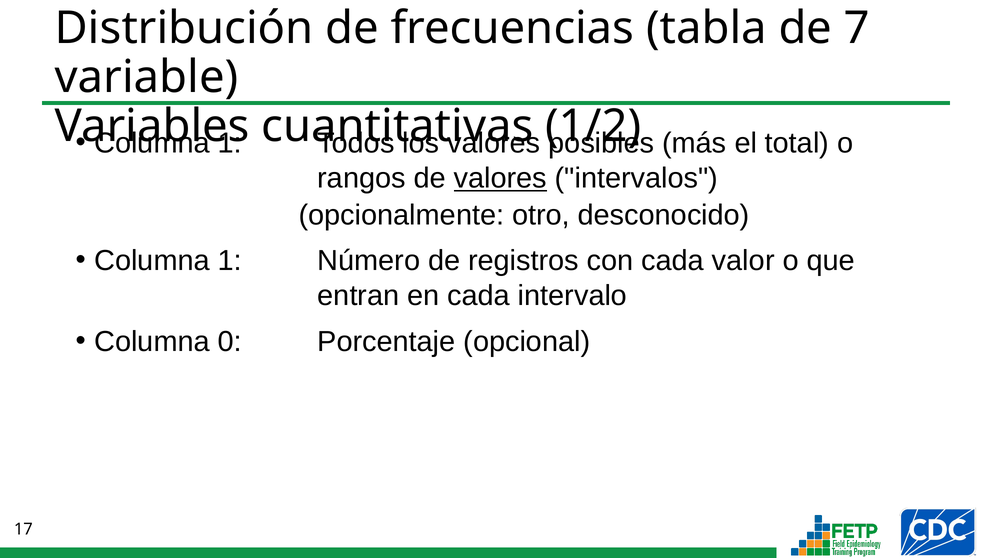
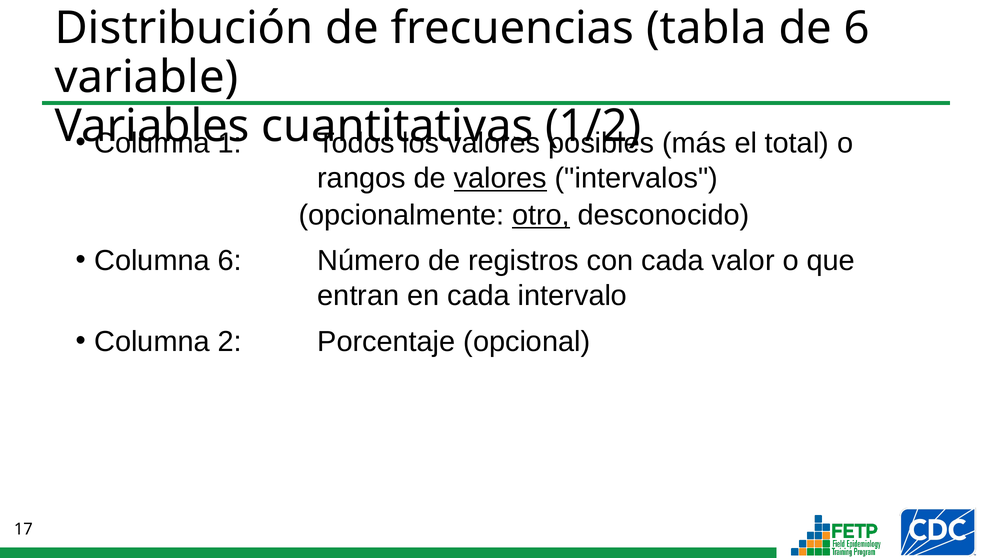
de 7: 7 -> 6 (857, 28)
otro underline: none -> present (541, 215)
1: 1 -> 6 (230, 261)
0: 0 -> 2 (230, 342)
